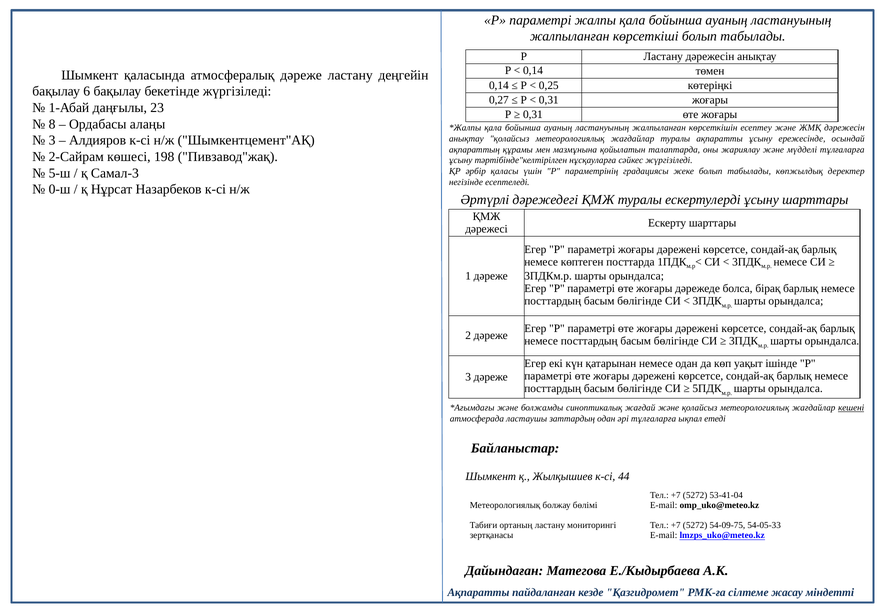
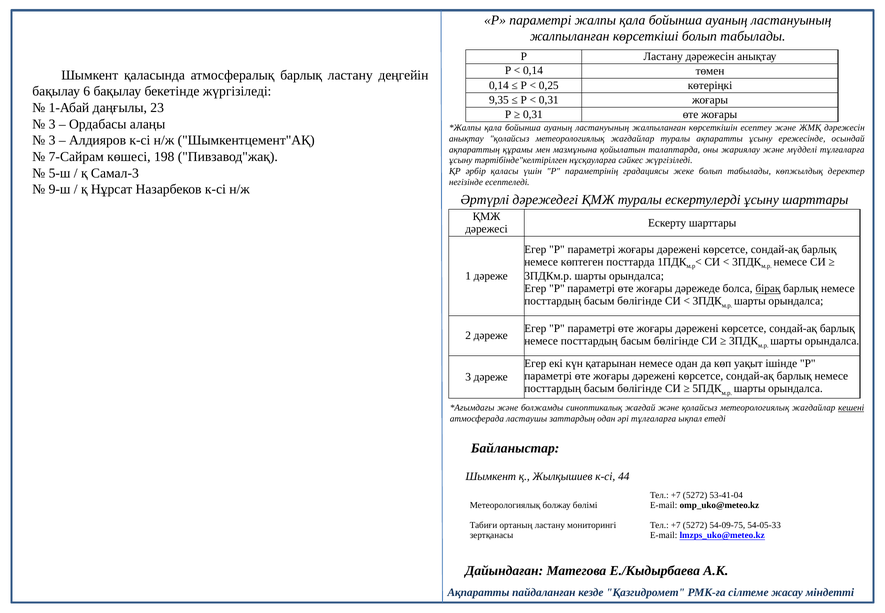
атмосфералық дәреже: дәреже -> барлық (301, 75)
0,27: 0,27 -> 9,35 (499, 100)
8: 8 -> 3 (52, 124)
2-Сайрам: 2-Сайрам -> 7-Сайрам (76, 157)
0-ш: 0-ш -> 9-ш (60, 189)
бірақ underline: none -> present (768, 289)
